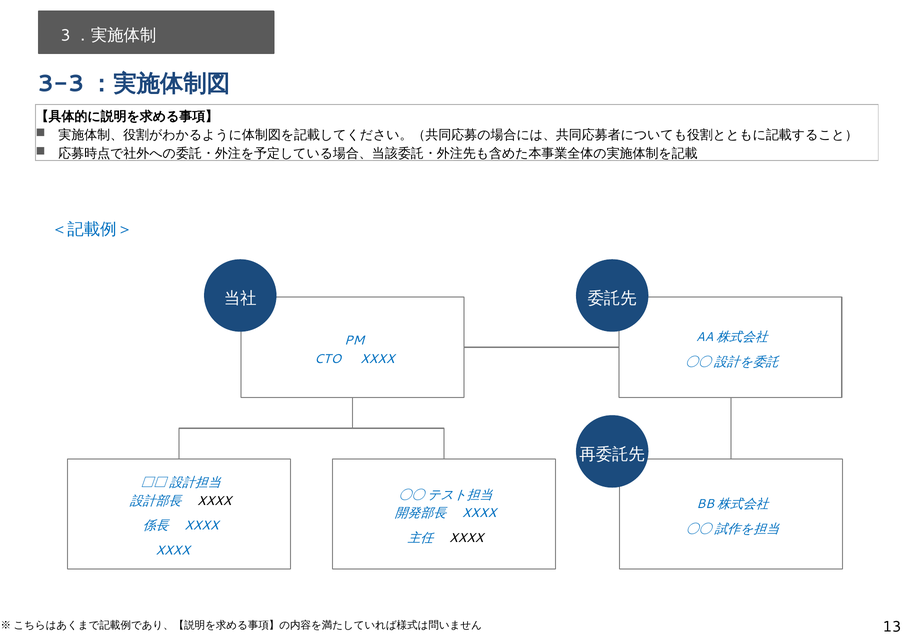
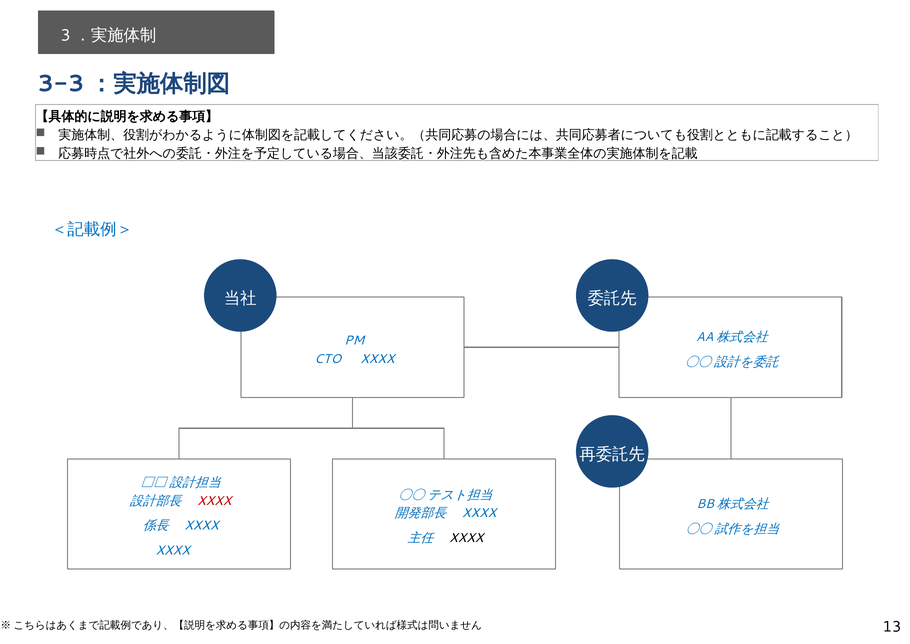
XXXX colour: black -> red (214, 500)
